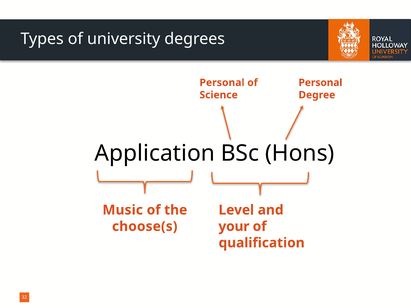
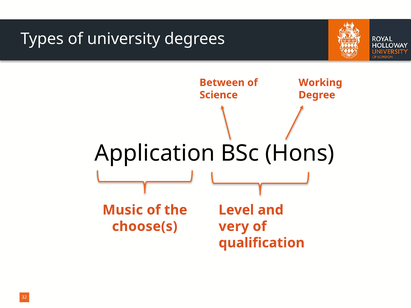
Personal: Personal -> Between (222, 83)
Personal: Personal -> Working (320, 83)
your: your -> very (234, 227)
